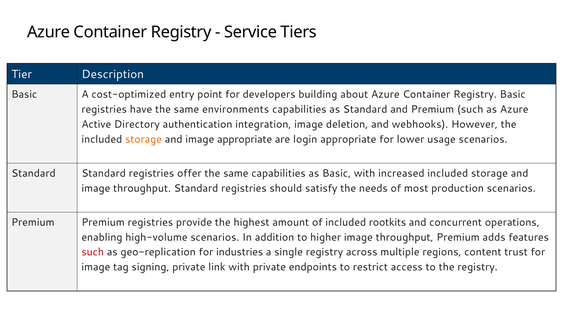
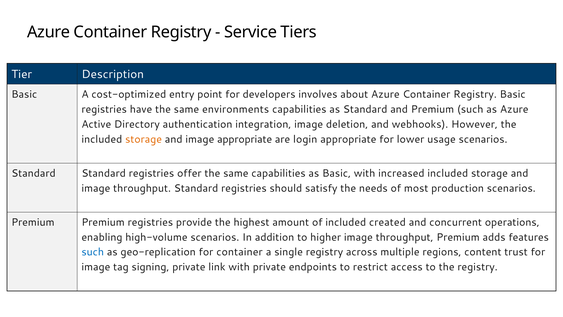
building: building -> involves (318, 94)
rootkits: rootkits -> created (387, 222)
such colour: red -> blue (93, 252)
for industries: industries -> container (240, 252)
